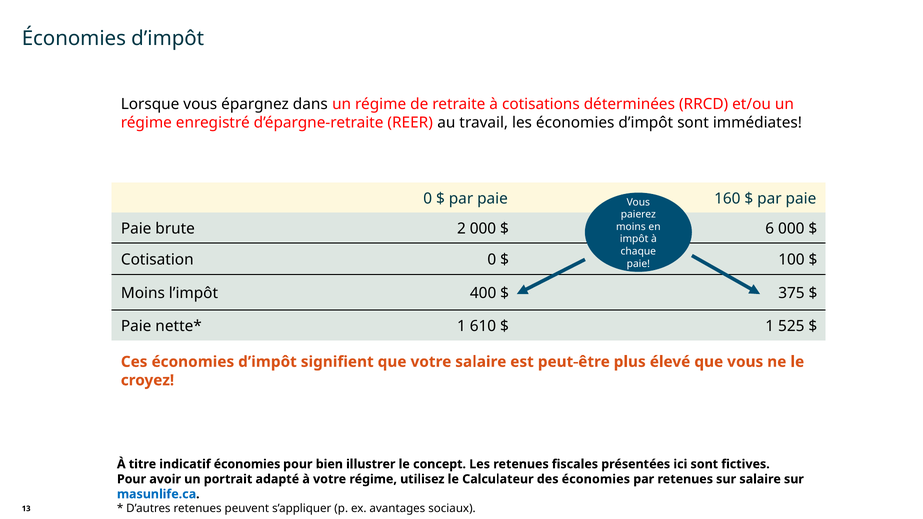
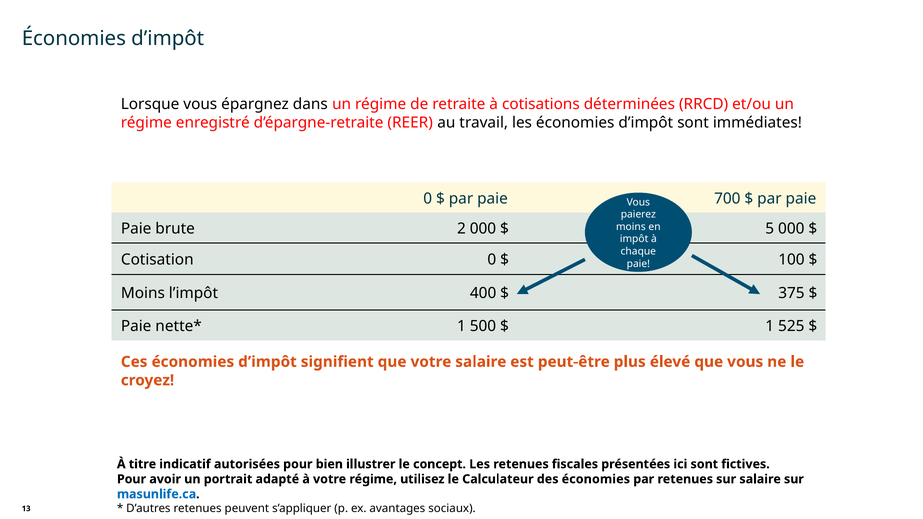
160: 160 -> 700 (727, 199)
6: 6 -> 5 (770, 229)
610: 610 -> 500 (483, 326)
indicatif économies: économies -> autorisées (247, 464)
